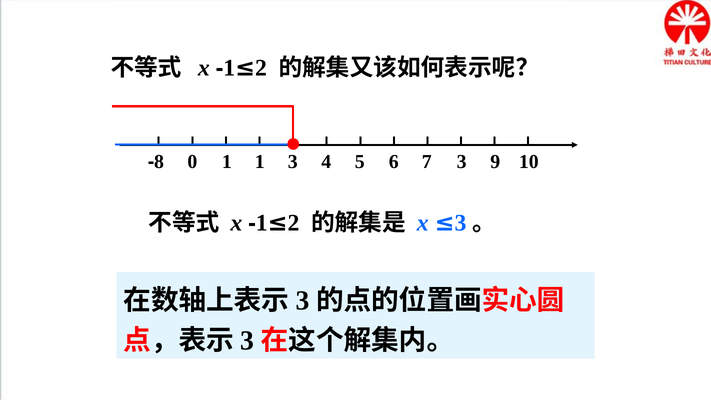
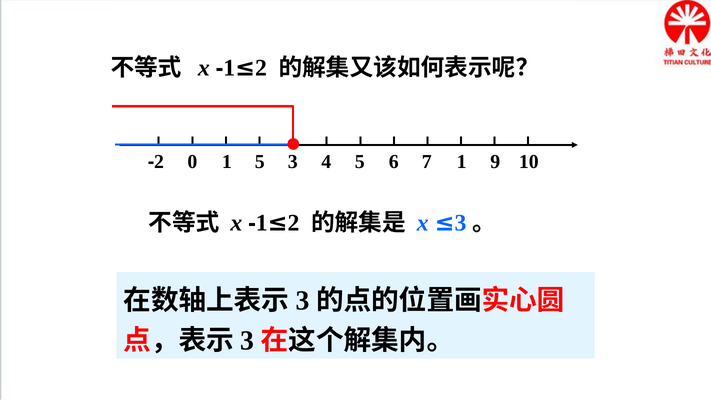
8: 8 -> 2 (159, 162)
1 1: 1 -> 5 (260, 162)
7 3: 3 -> 1 (462, 162)
